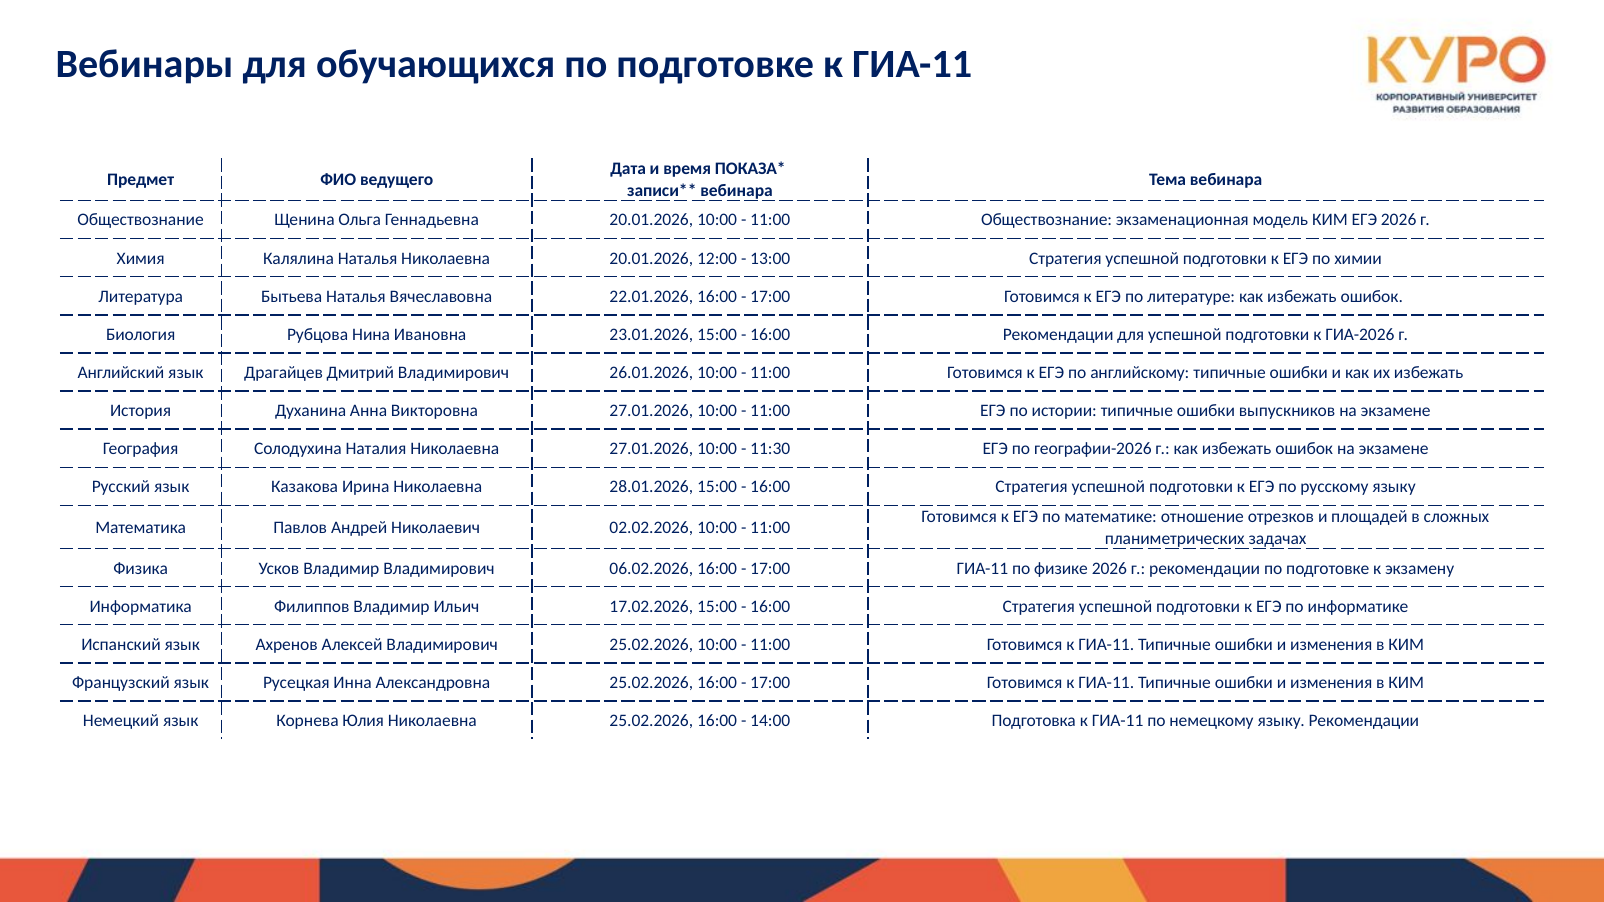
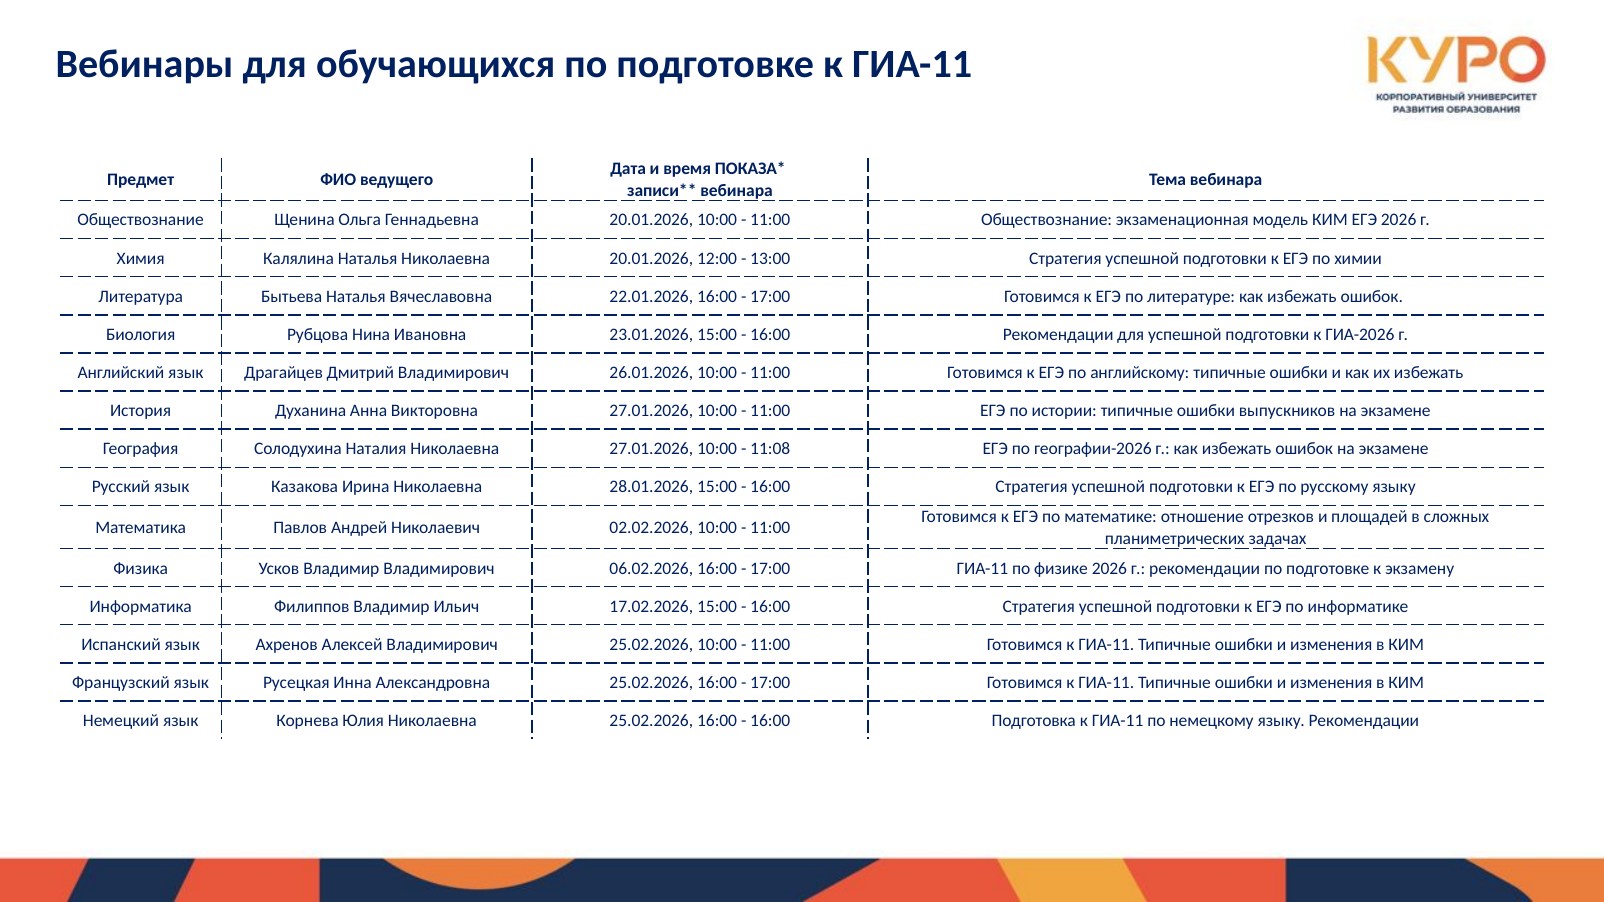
11:30: 11:30 -> 11:08 (770, 449)
14:00: 14:00 -> 16:00 (770, 721)
